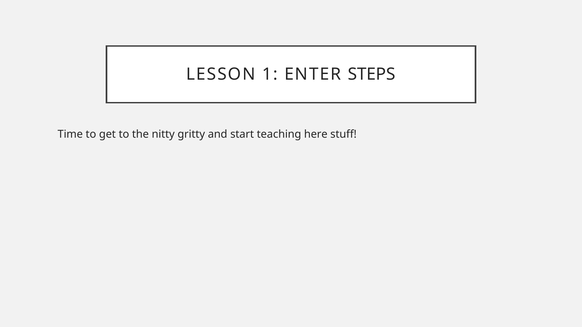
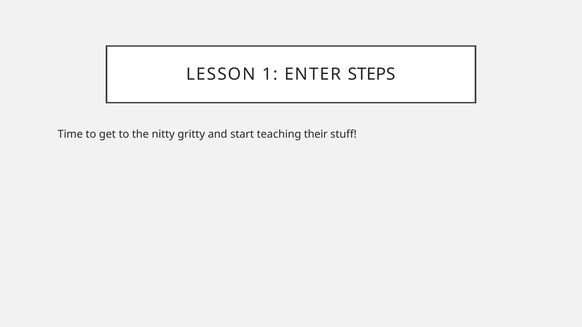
here: here -> their (316, 134)
